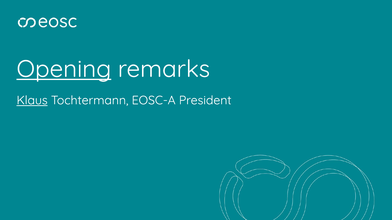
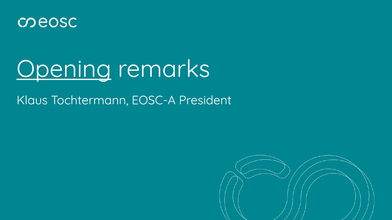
Klaus underline: present -> none (32, 101)
